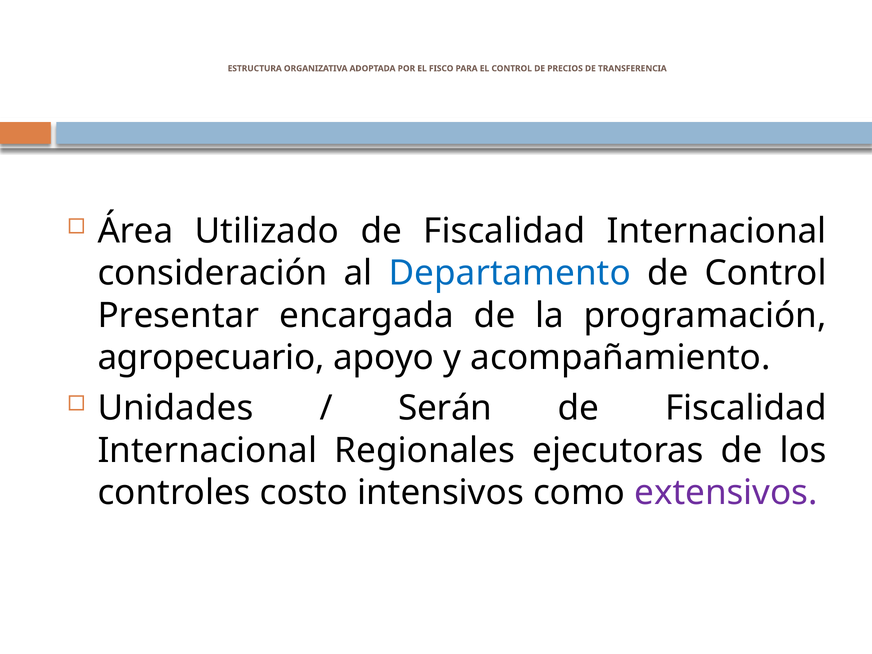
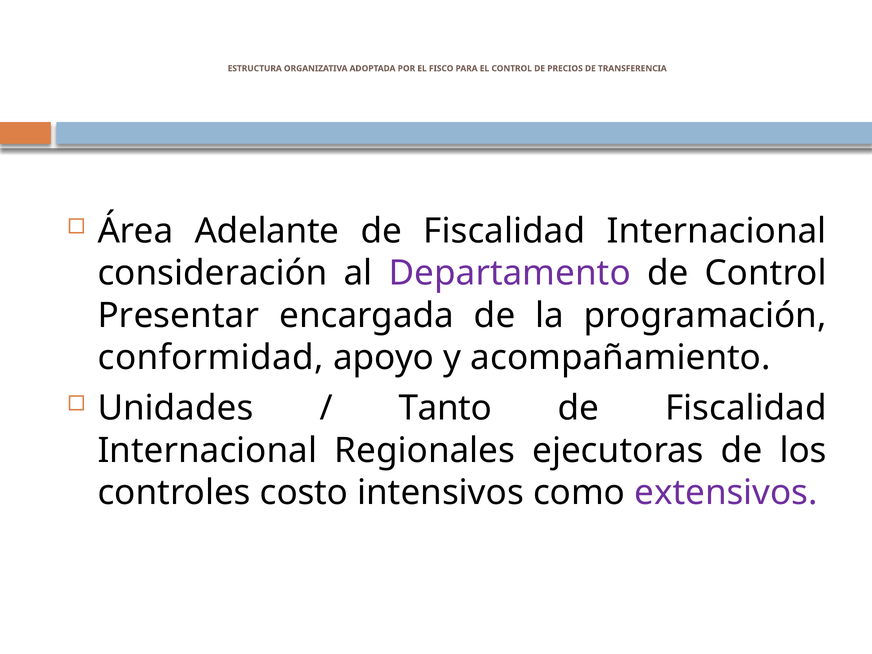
Utilizado: Utilizado -> Adelante (267, 231)
Departamento colour: blue -> purple (510, 273)
agropecuario: agropecuario -> conformidad (211, 358)
Serán: Serán -> Tanto (445, 408)
